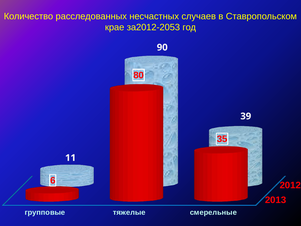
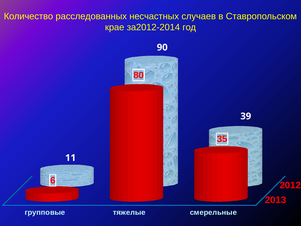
за2012-2053: за2012-2053 -> за2012-2014 (153, 27)
